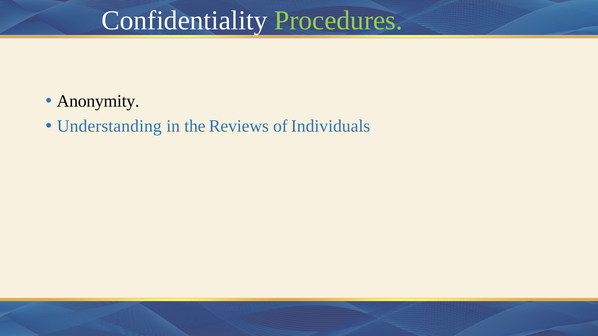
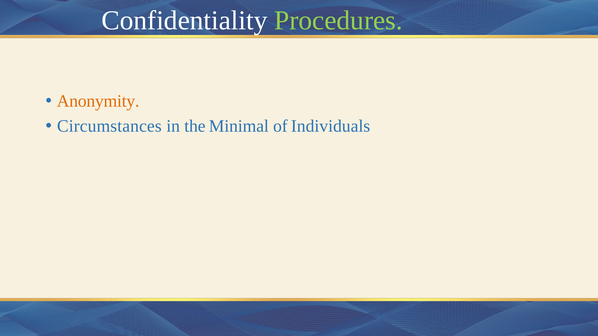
Anonymity colour: black -> orange (98, 101)
Understanding: Understanding -> Circumstances (109, 126)
Reviews: Reviews -> Minimal (239, 126)
